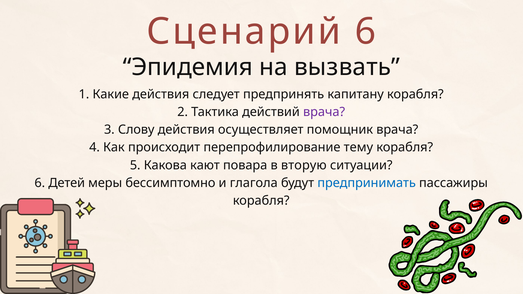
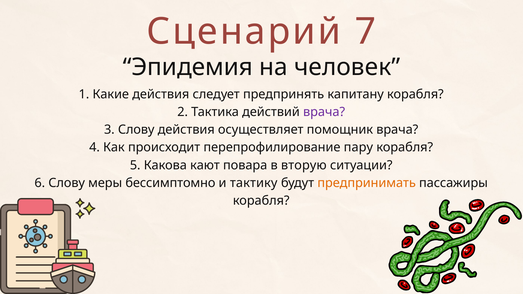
Сценарий 6: 6 -> 7 (366, 32)
вызвать: вызвать -> человек (347, 67)
тему: тему -> пару (358, 148)
6 Детей: Детей -> Слову (67, 183)
глагола: глагола -> тактику (254, 183)
предпринимать colour: blue -> orange (367, 183)
